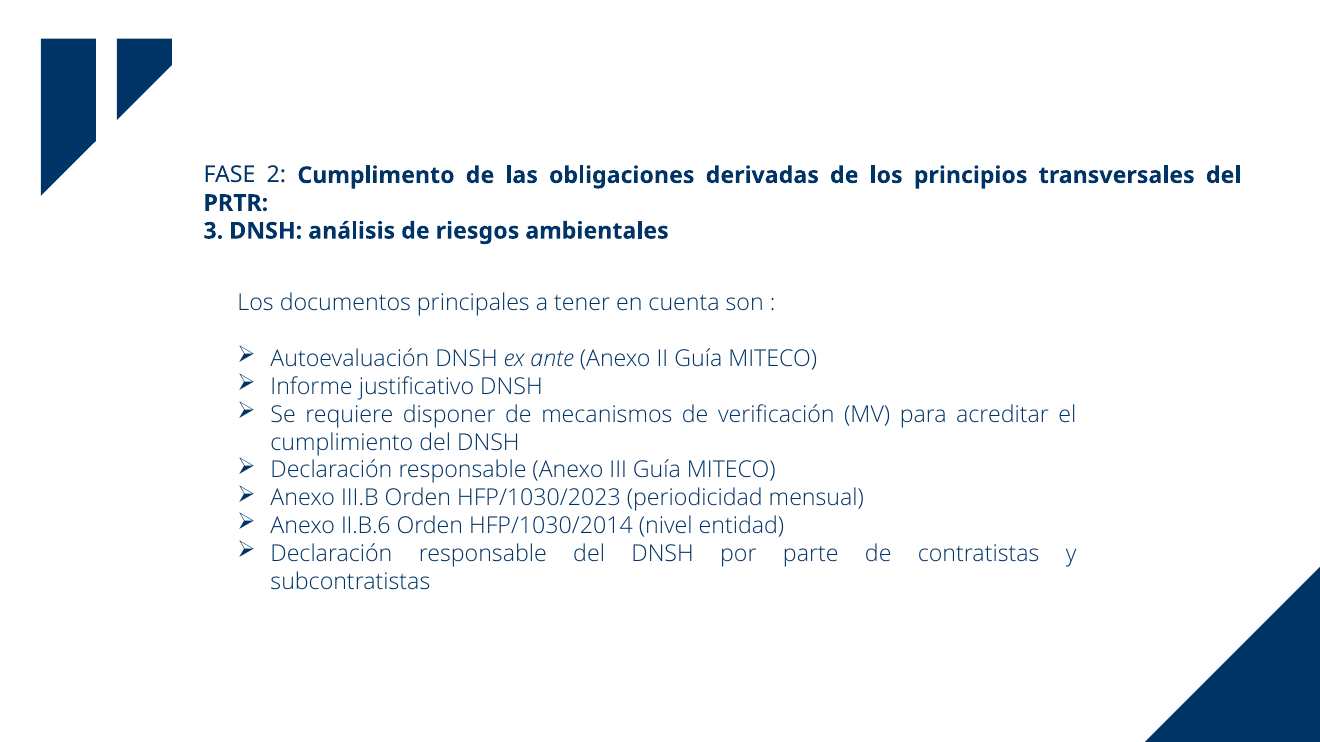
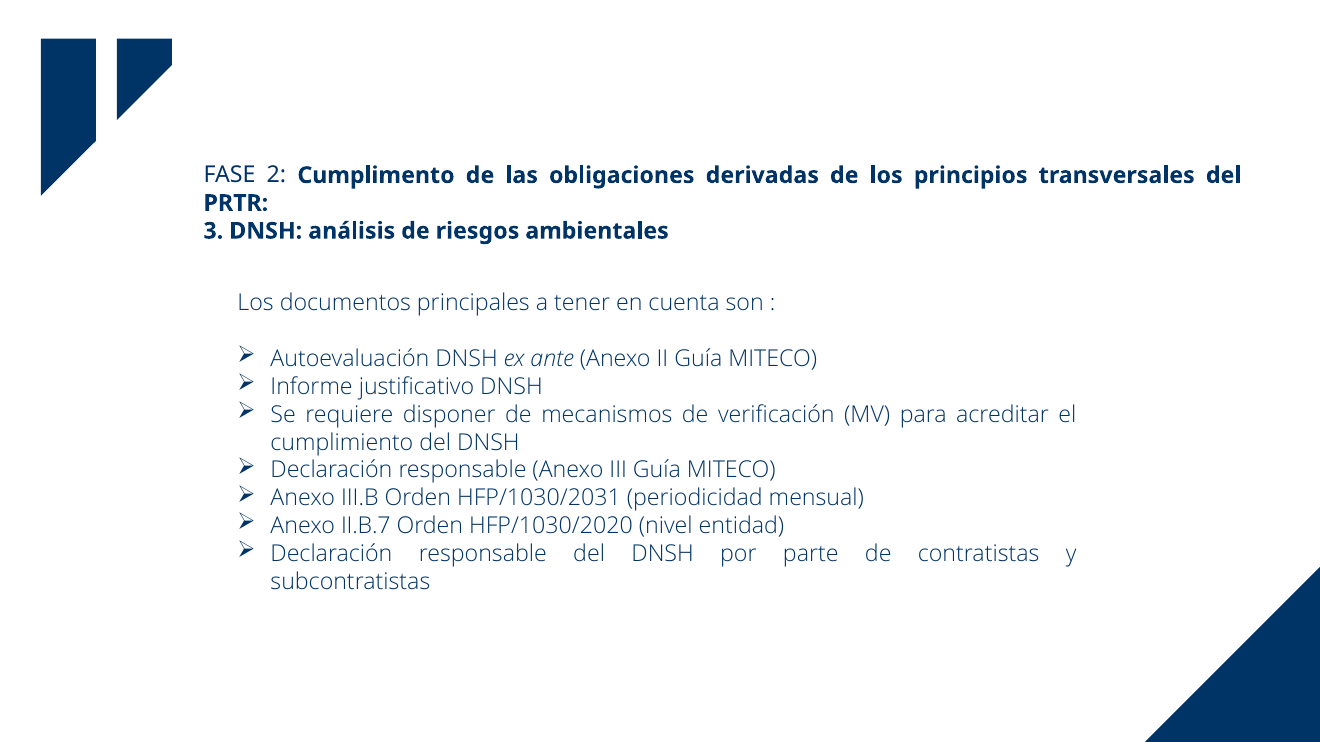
HFP/1030/2023: HFP/1030/2023 -> HFP/1030/2031 (539, 498)
II.B.6: II.B.6 -> II.B.7 (366, 526)
HFP/1030/2014: HFP/1030/2014 -> HFP/1030/2020 (551, 526)
